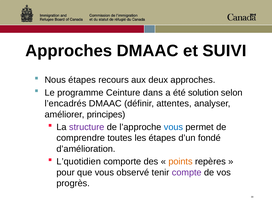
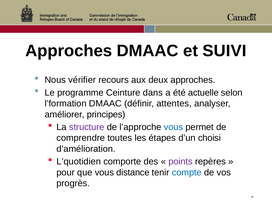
Nous étapes: étapes -> vérifier (82, 80)
solution: solution -> actuelle (203, 93)
l’encadrés: l’encadrés -> l’formation (66, 104)
fondé: fondé -> choisi (209, 138)
points colour: orange -> purple (180, 162)
observé: observé -> distance (133, 172)
compte colour: purple -> blue (187, 172)
